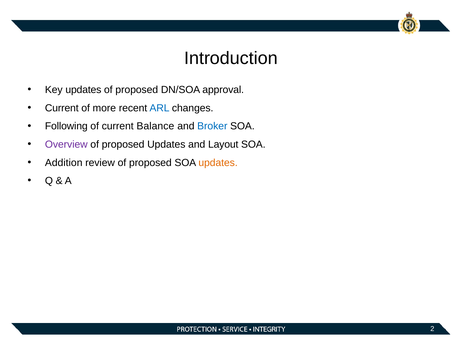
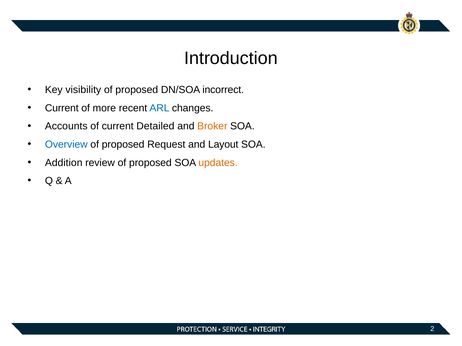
Key updates: updates -> visibility (83, 90)
approval: approval -> incorrect (223, 90)
Following: Following -> Accounts (66, 126)
Balance: Balance -> Detailed (155, 126)
Broker colour: blue -> orange (212, 126)
Overview colour: purple -> blue (66, 145)
proposed Updates: Updates -> Request (166, 145)
